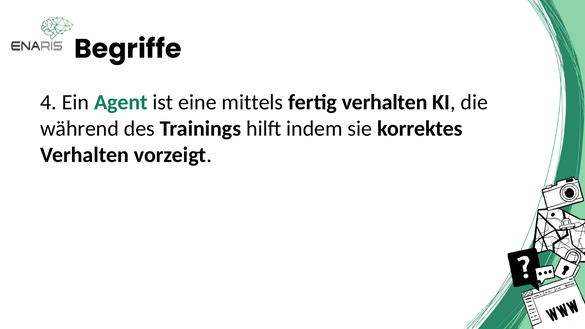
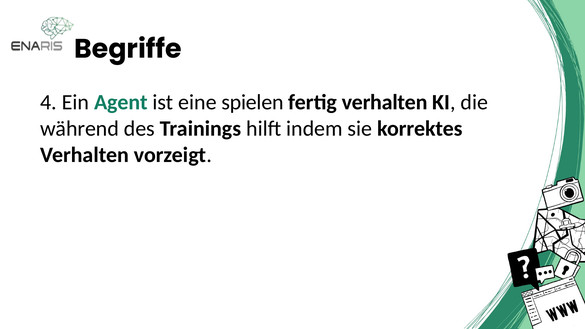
mittels: mittels -> spielen (252, 102)
